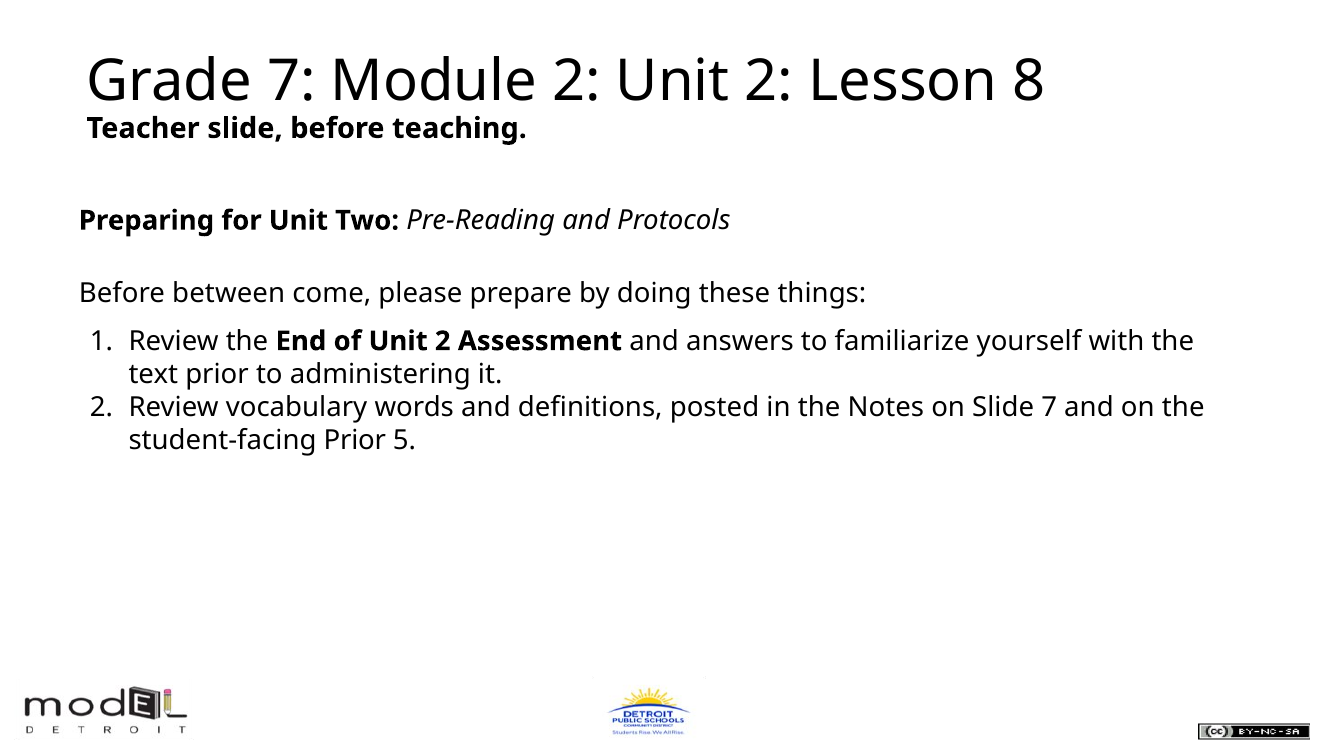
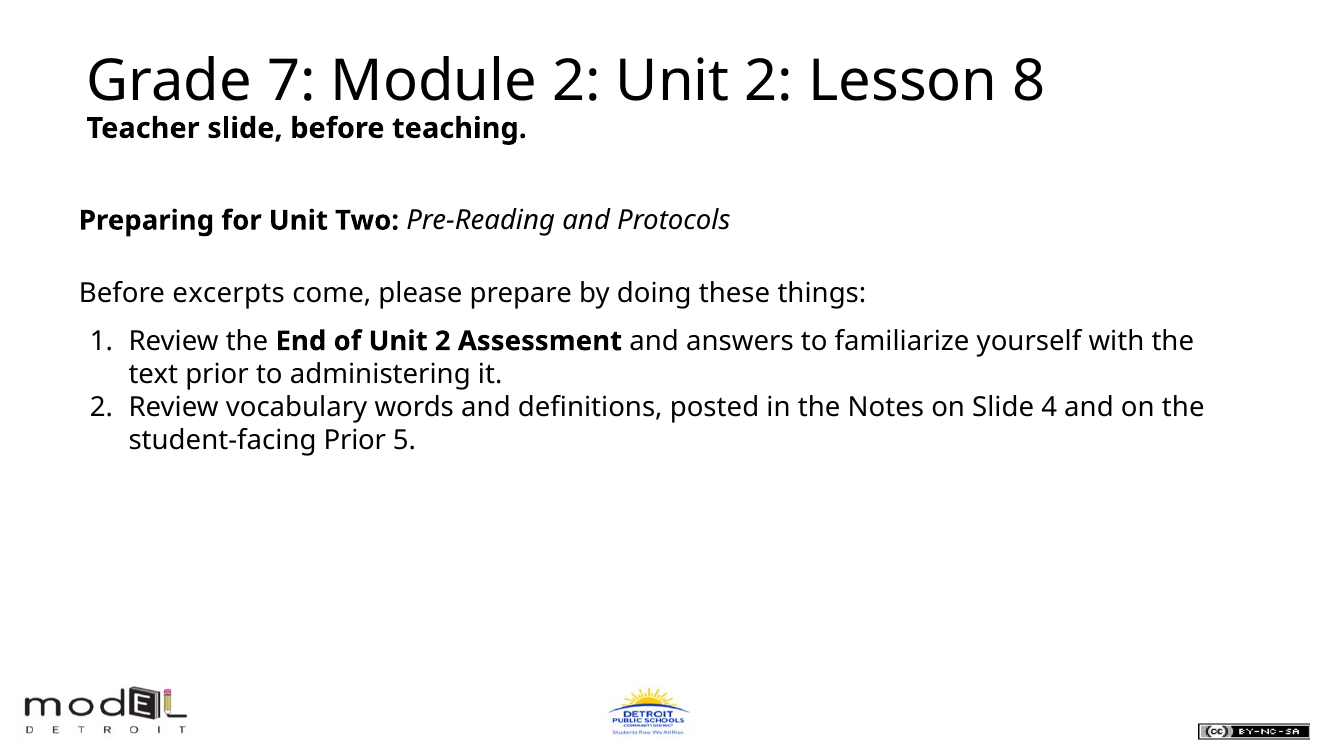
between: between -> excerpts (229, 294)
Slide 7: 7 -> 4 (1049, 407)
